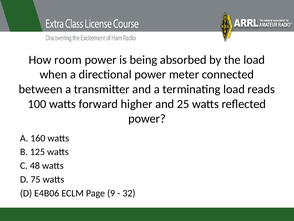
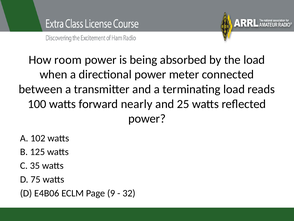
higher: higher -> nearly (137, 104)
160: 160 -> 102 (38, 138)
48: 48 -> 35 (35, 165)
